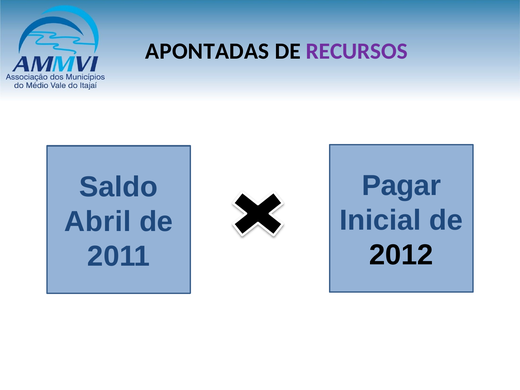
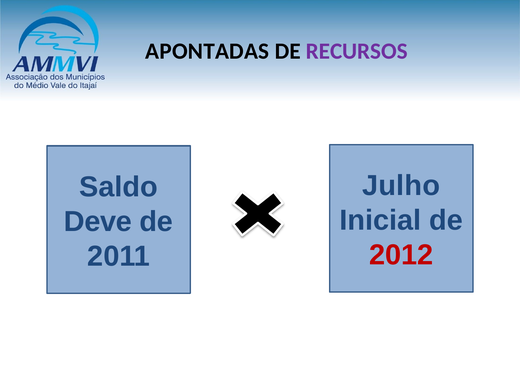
Pagar: Pagar -> Julho (401, 186)
Abril: Abril -> Deve (98, 222)
2012 colour: black -> red (401, 255)
